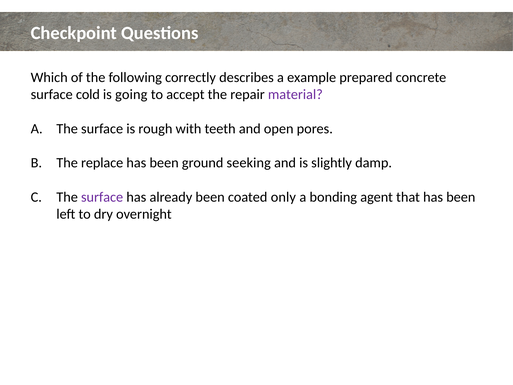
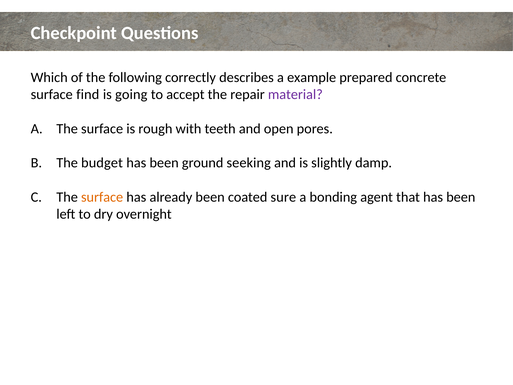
cold: cold -> find (88, 94)
replace: replace -> budget (102, 163)
surface colour: purple -> orange (102, 197)
only: only -> sure (283, 197)
